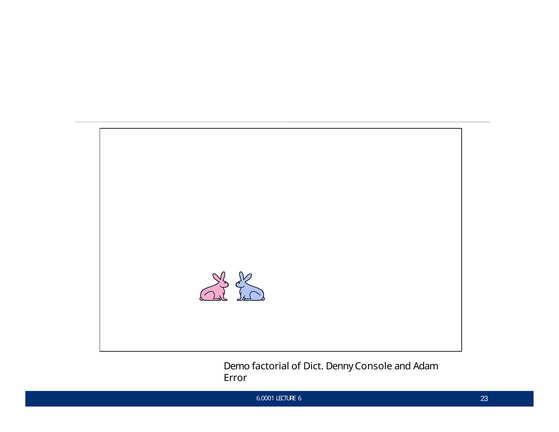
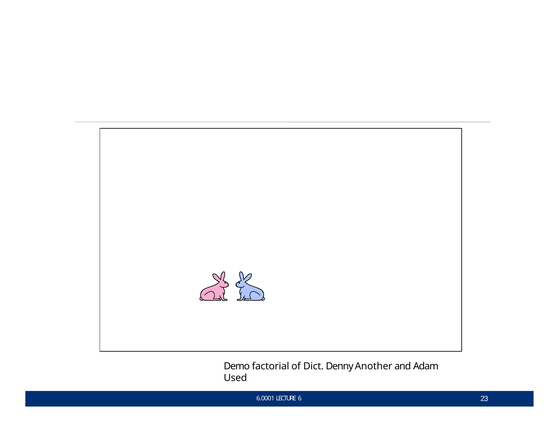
Console: Console -> Another (374, 366)
Error: Error -> Used (235, 378)
